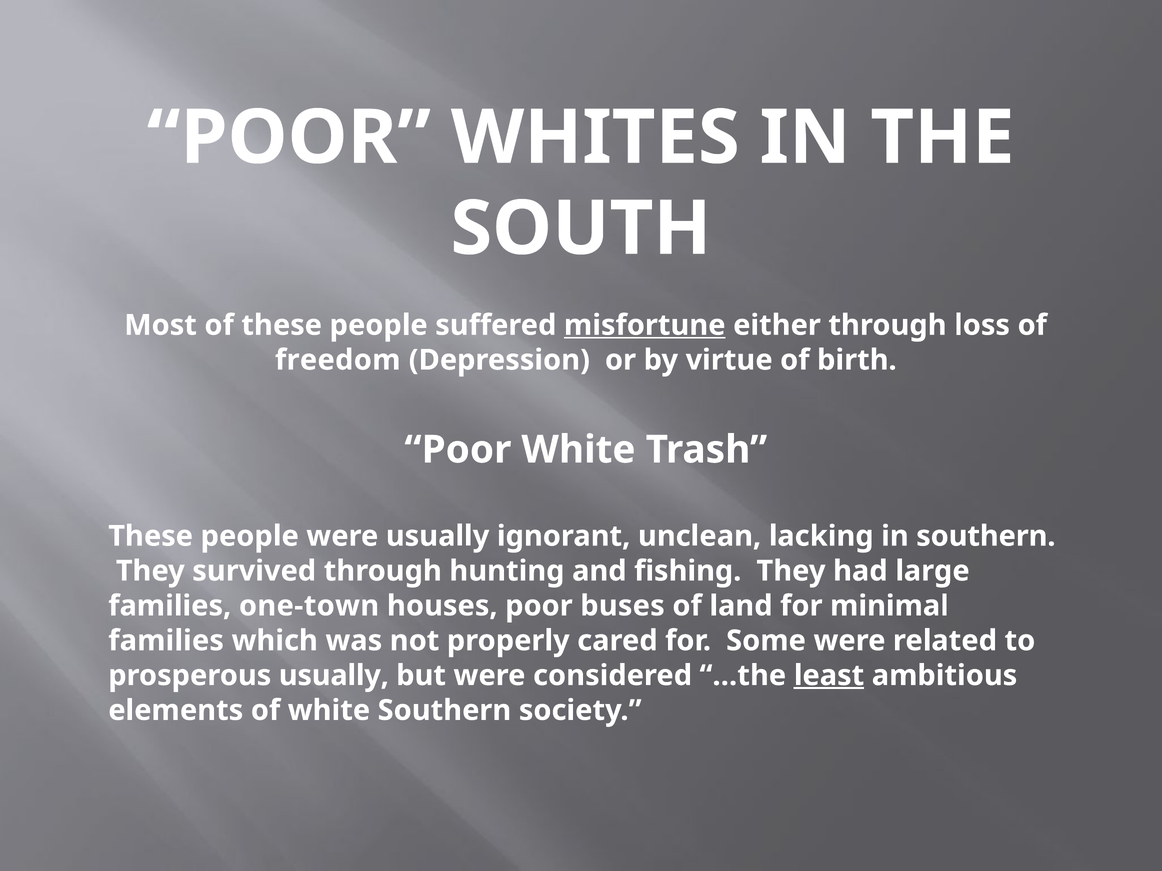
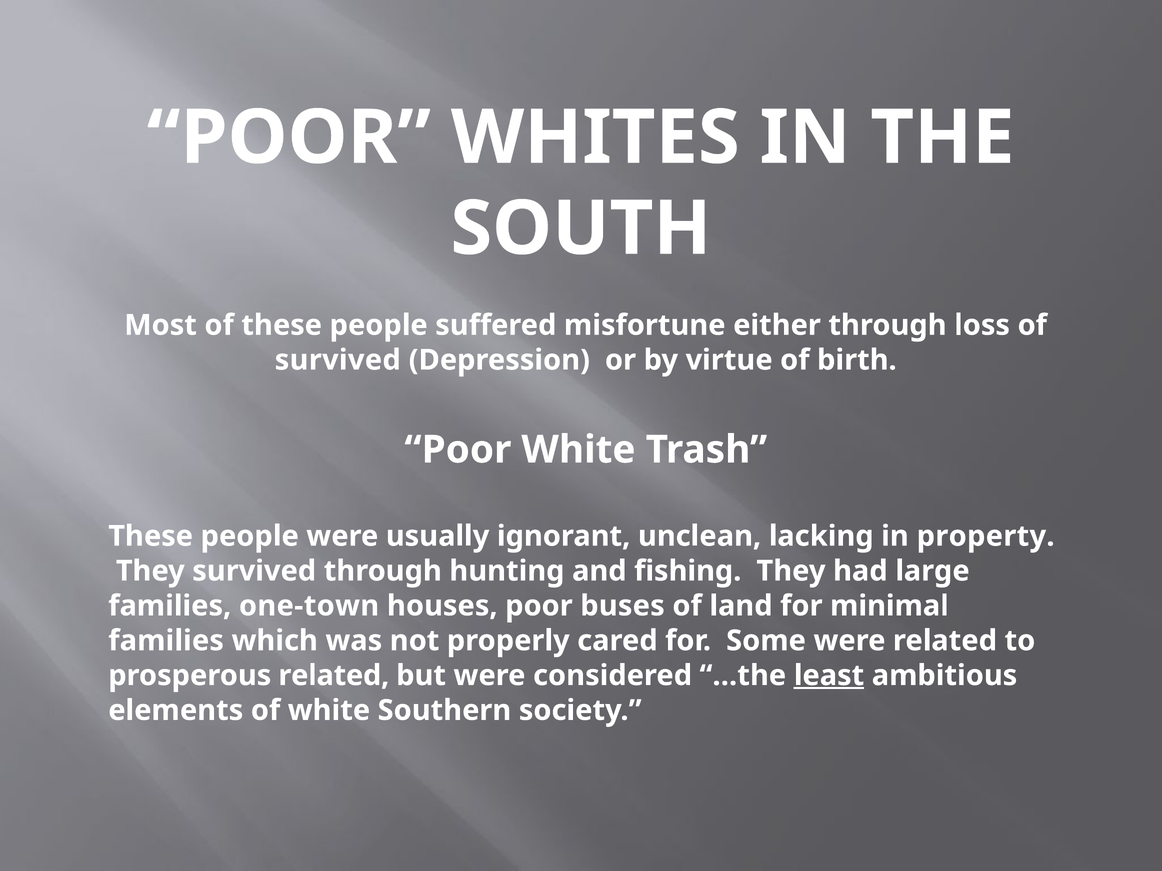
misfortune underline: present -> none (645, 325)
freedom: freedom -> survived (338, 360)
in southern: southern -> property (986, 536)
prosperous usually: usually -> related (334, 676)
